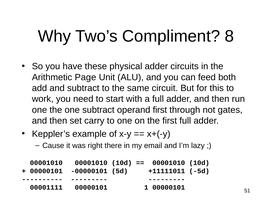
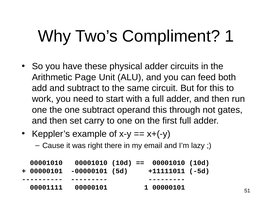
Compliment 8: 8 -> 1 (229, 36)
operand first: first -> this (160, 110)
